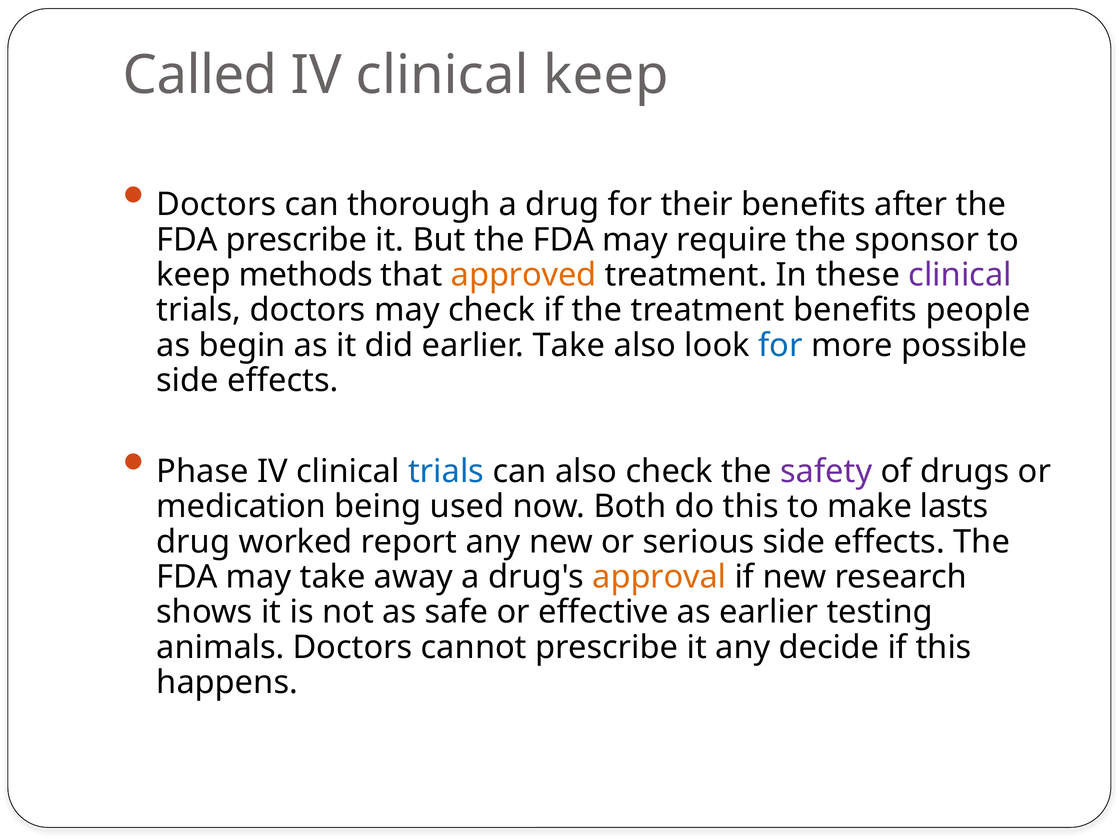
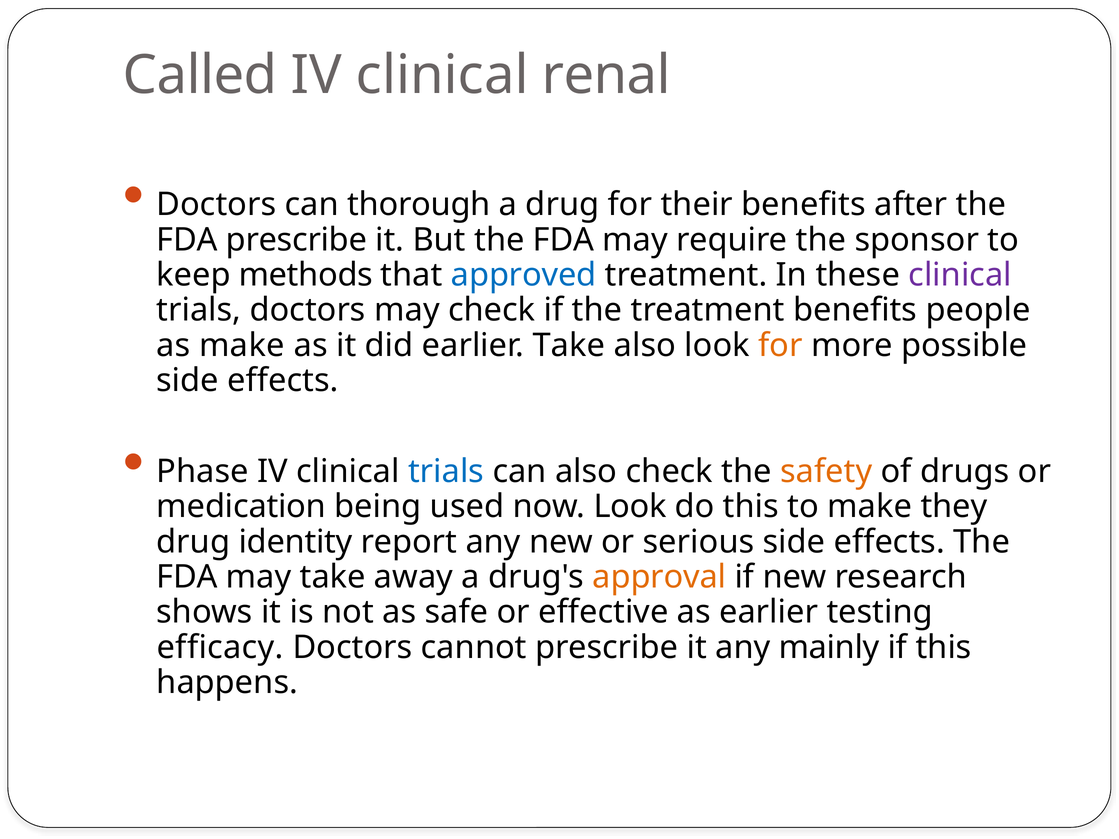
clinical keep: keep -> renal (606, 76)
approved colour: orange -> blue (524, 275)
as begin: begin -> make (242, 346)
for colour: blue -> orange (780, 346)
safety colour: purple -> orange (826, 471)
now Both: Both -> Look (630, 507)
lasts: lasts -> they (954, 507)
worked: worked -> identity (296, 542)
animals: animals -> efficacy (220, 648)
decide: decide -> mainly (829, 648)
